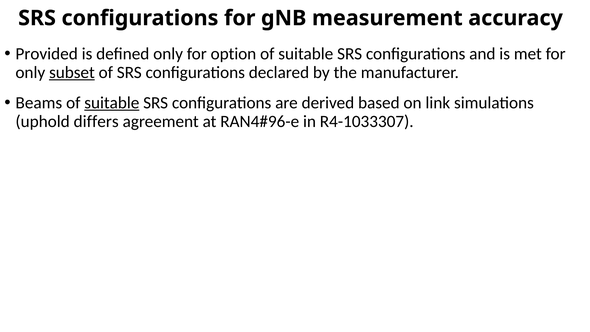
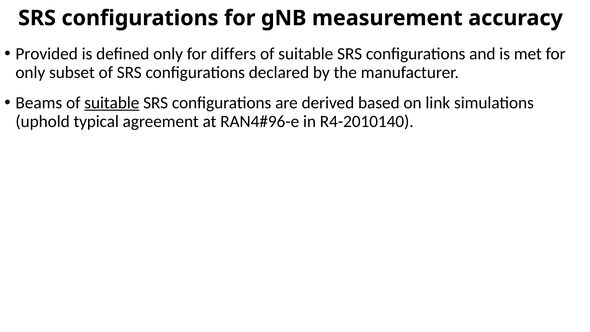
option: option -> differs (233, 54)
subset underline: present -> none (72, 72)
differs: differs -> typical (96, 121)
R4-1033307: R4-1033307 -> R4-2010140 (367, 121)
